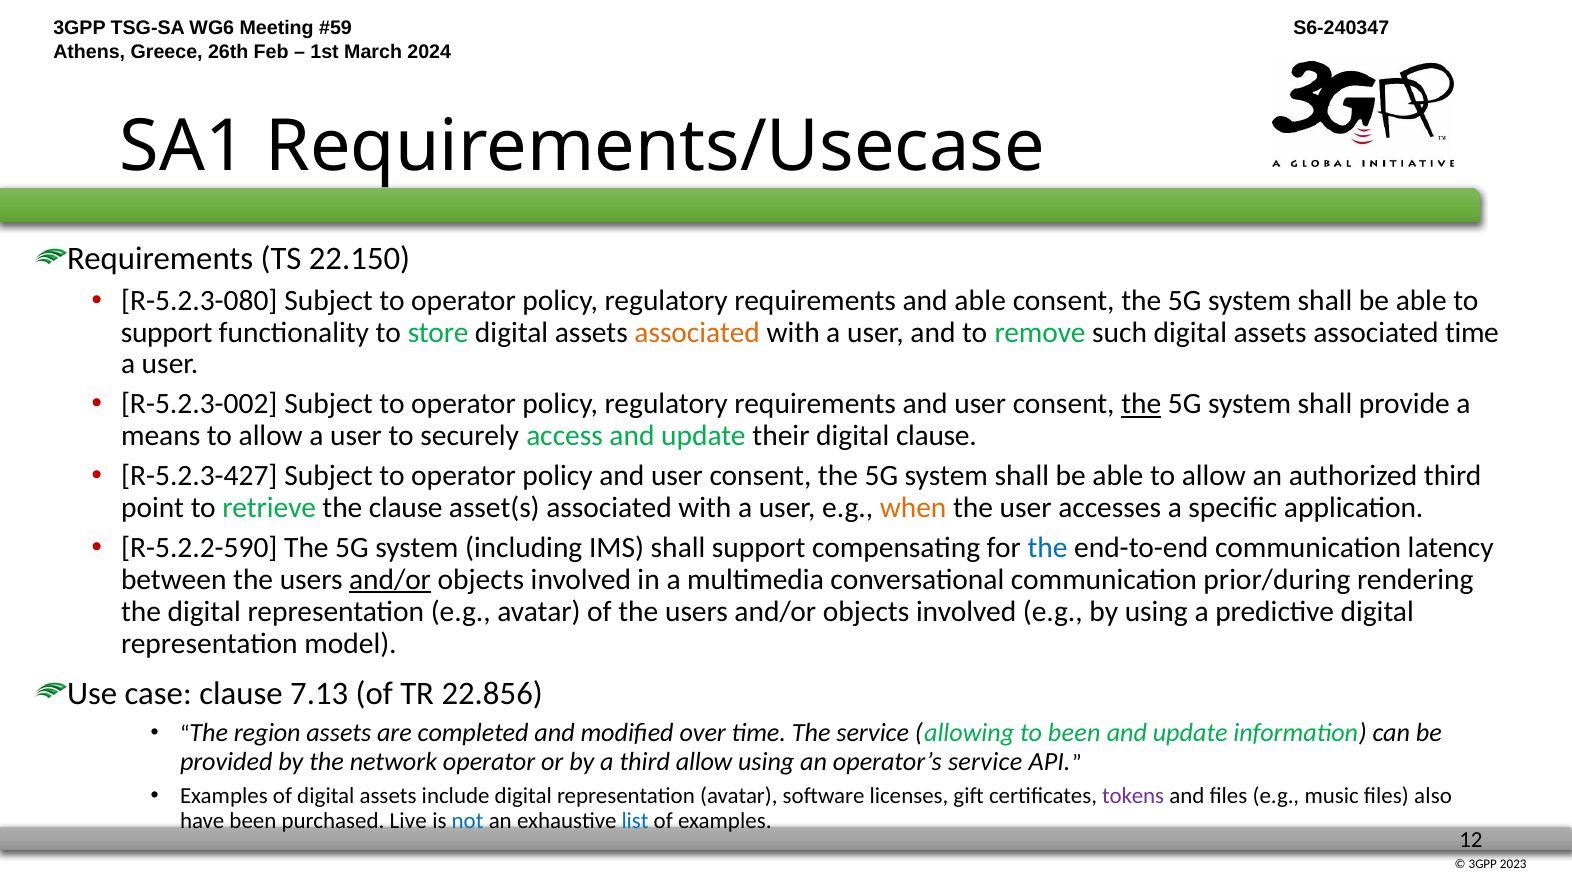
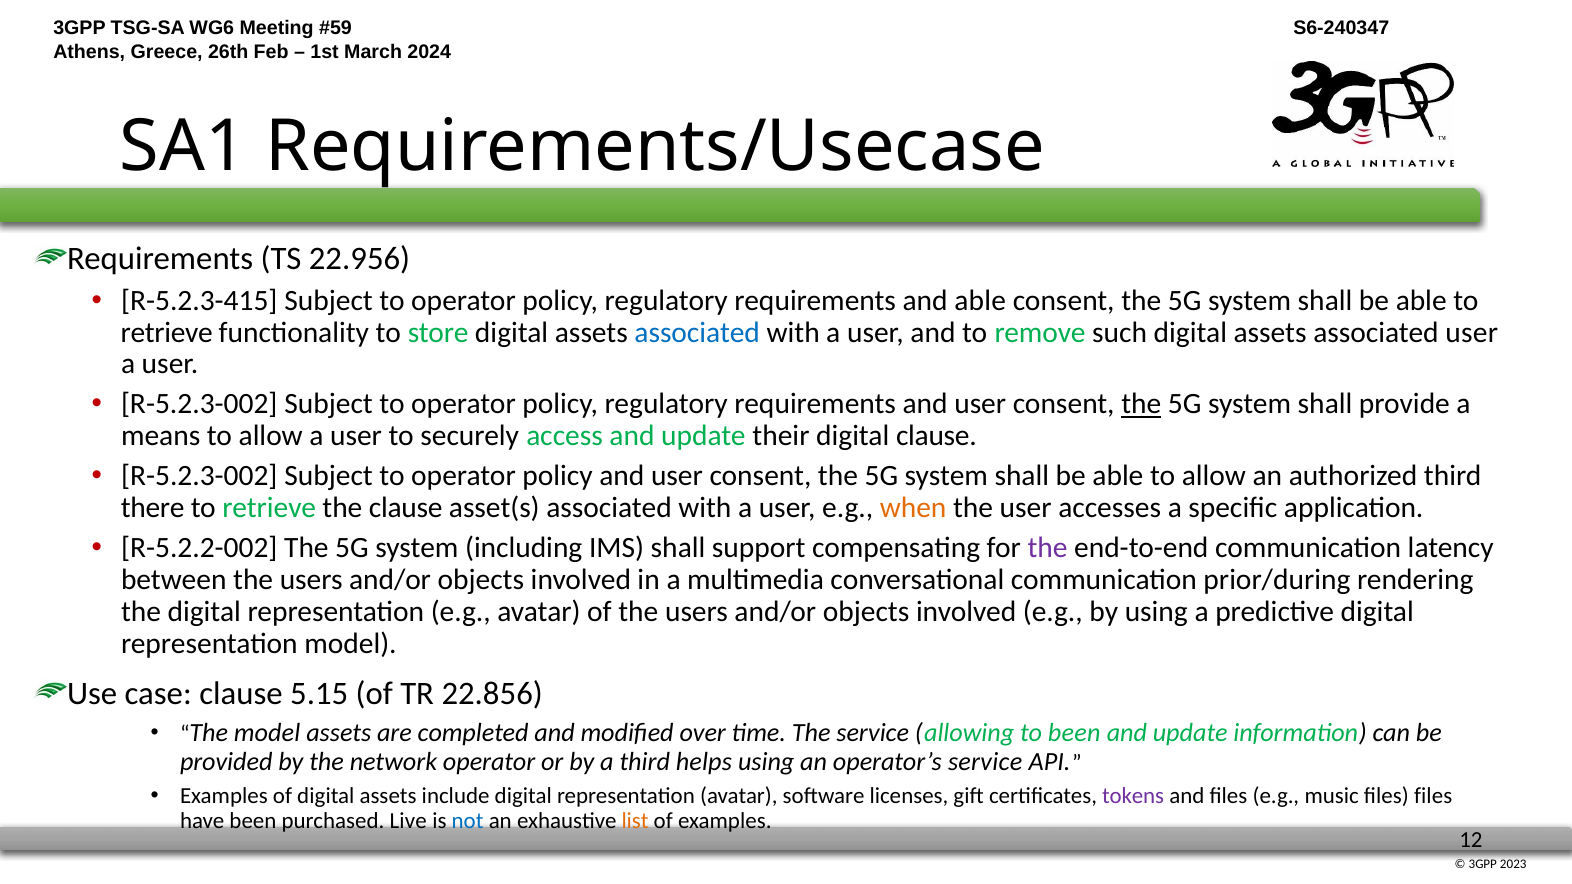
22.150: 22.150 -> 22.956 (360, 259)
R-5.2.3-080: R-5.2.3-080 -> R-5.2.3-415 (199, 301)
support: support -> retrieve (167, 332)
associated colour: orange -> blue (697, 332)
associated time: time -> user (1472, 332)
R-5.2.3-427: R-5.2.3-427 -> R-5.2.3-002 (199, 476)
point: point -> there (153, 508)
R-5.2.2-590: R-5.2.2-590 -> R-5.2.2-002 (199, 548)
the colour: blue -> purple (1048, 548)
and/or underline: present -> none (390, 580)
7.13: 7.13 -> 5.15 (319, 693)
The region: region -> model (267, 733)
third allow: allow -> helps (704, 762)
files also: also -> files (1433, 796)
list colour: blue -> orange (635, 821)
